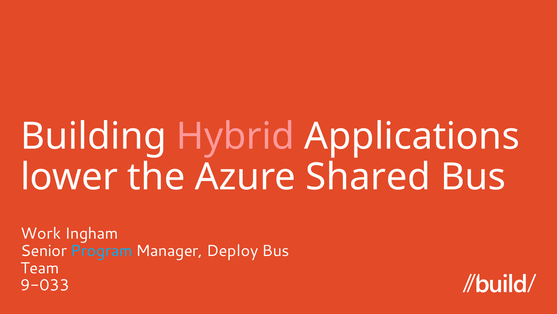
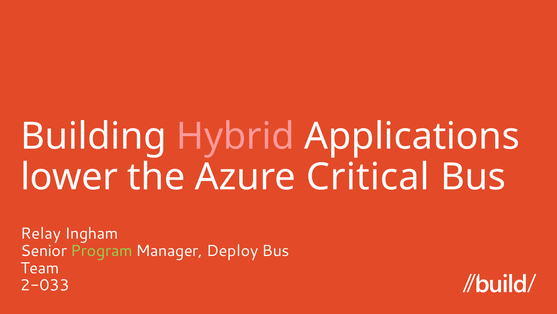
Shared: Shared -> Critical (368, 177)
Work: Work -> Relay (41, 233)
Program colour: light blue -> light green (102, 250)
9-033: 9-033 -> 2-033 (45, 285)
